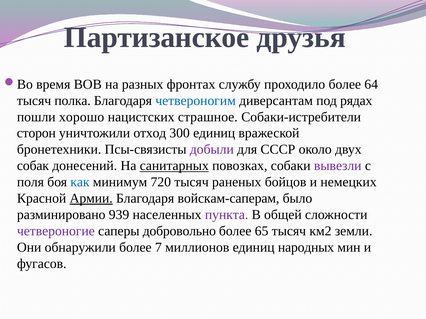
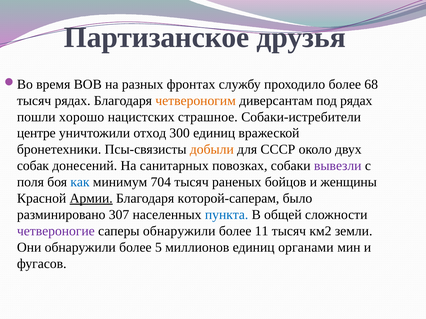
64: 64 -> 68 (371, 84)
тысяч полка: полка -> рядах (73, 101)
четвероногим colour: blue -> orange (196, 101)
сторон: сторон -> центре (36, 133)
добыли colour: purple -> orange (212, 150)
санитарных underline: present -> none (174, 166)
720: 720 -> 704 (161, 182)
немецких: немецких -> женщины (349, 182)
войскам-саперам: войскам-саперам -> которой-саперам (228, 199)
939: 939 -> 307 (119, 215)
пункта colour: purple -> blue (227, 215)
саперы добровольно: добровольно -> обнаружили (179, 231)
65: 65 -> 11 (262, 231)
7: 7 -> 5 (158, 248)
народных: народных -> органами (306, 248)
